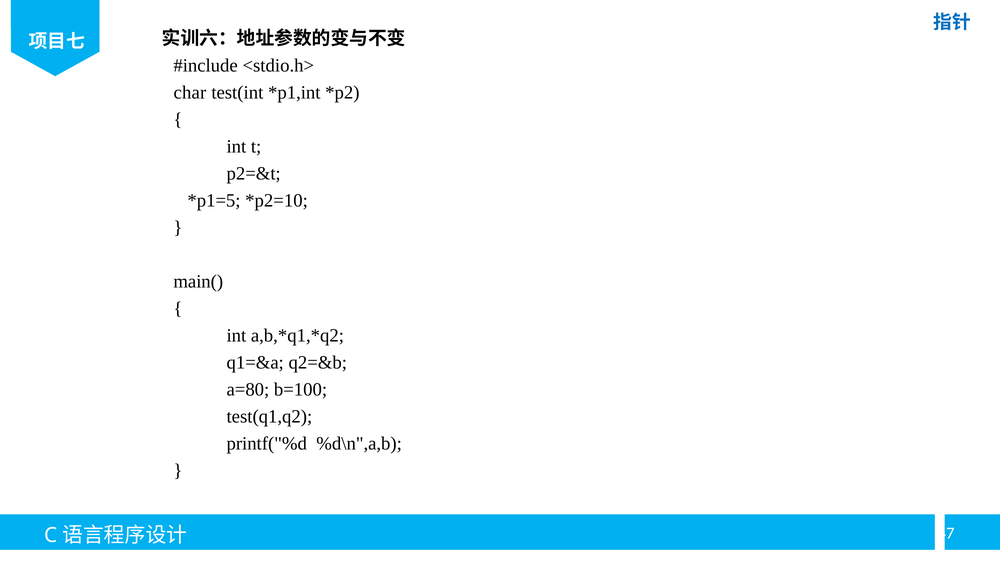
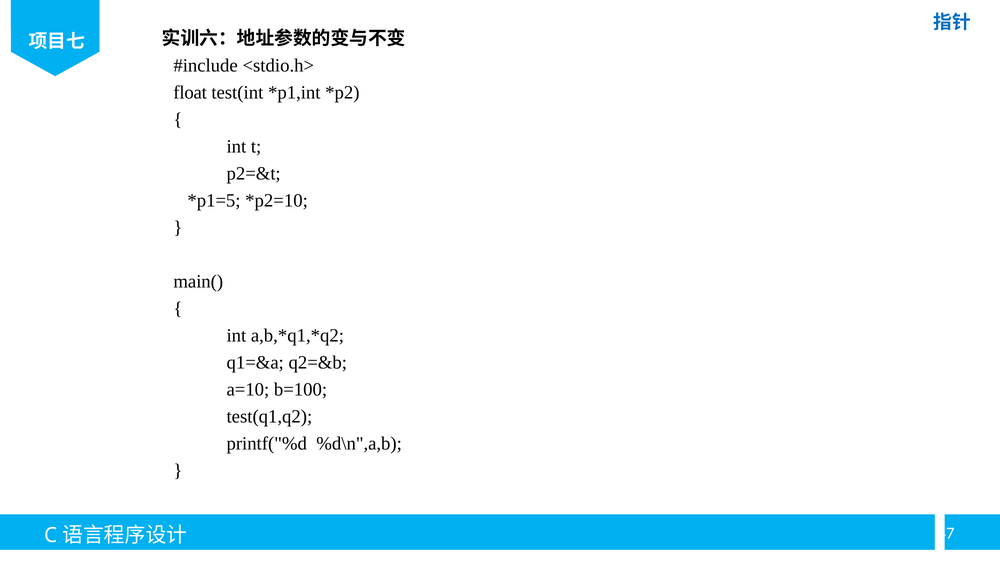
char: char -> float (190, 92)
a=80: a=80 -> a=10 (248, 389)
